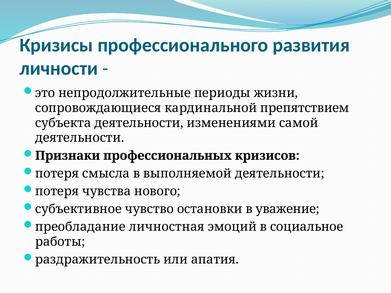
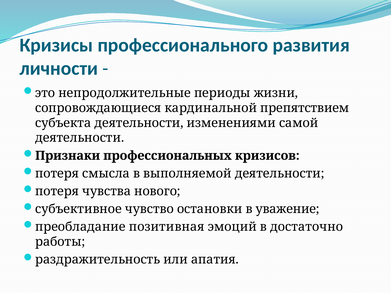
личностная: личностная -> позитивная (167, 227)
социальное: социальное -> достаточно (307, 227)
